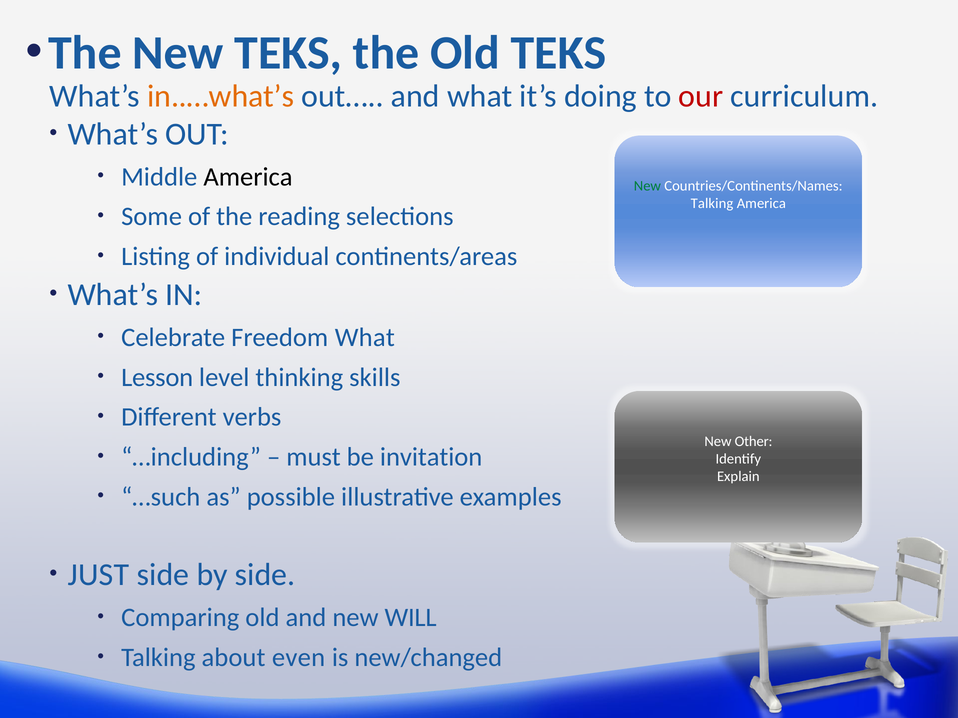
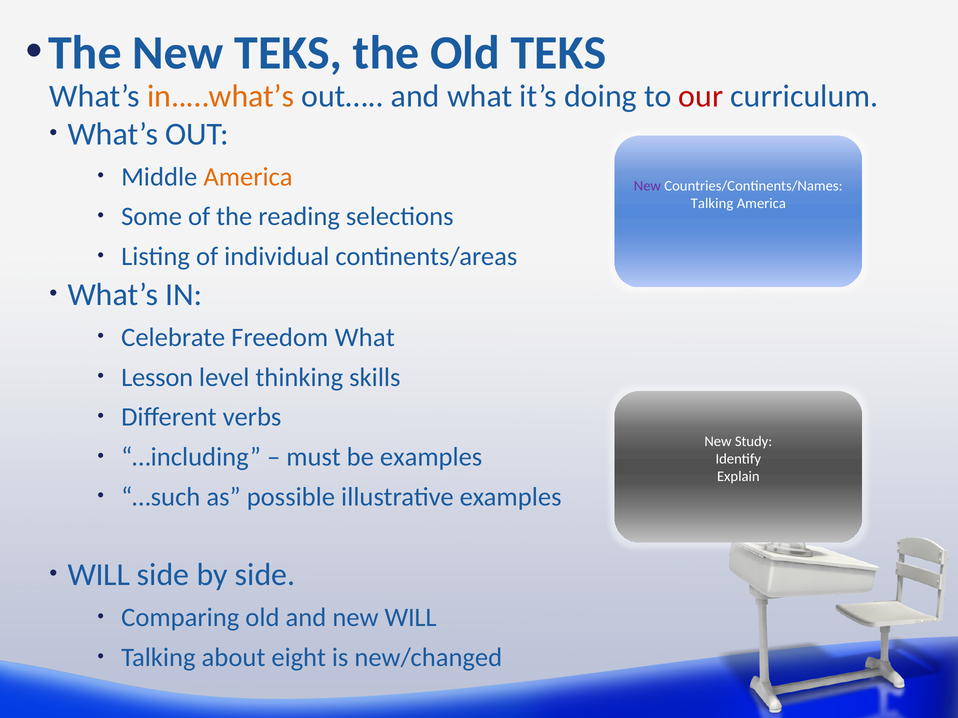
America colour: black -> orange (248, 177)
New colour: green -> purple (647, 186)
Other: Other -> Study (754, 442)
be invitation: invitation -> examples (431, 457)
JUST: JUST -> WILL (99, 575)
even: even -> eight (299, 658)
